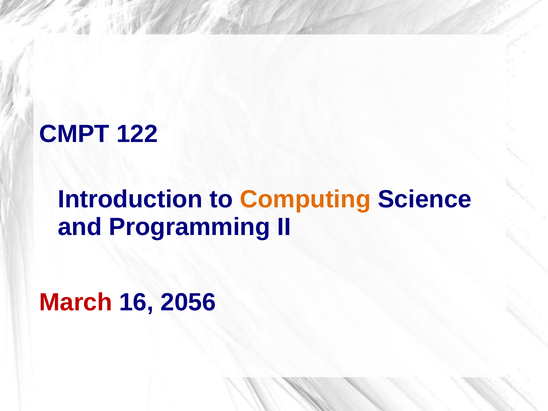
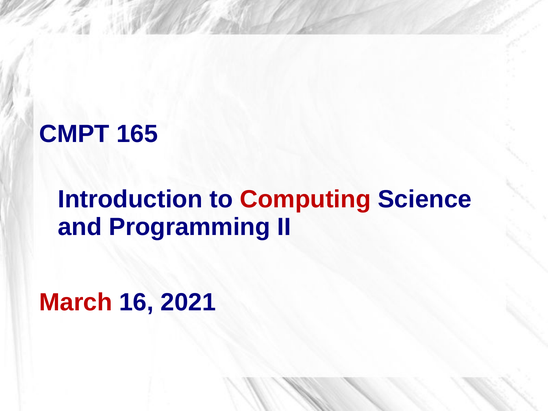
122: 122 -> 165 (137, 134)
Computing colour: orange -> red (305, 199)
2056: 2056 -> 2021 (188, 302)
